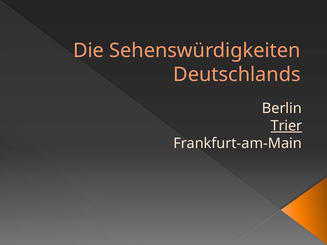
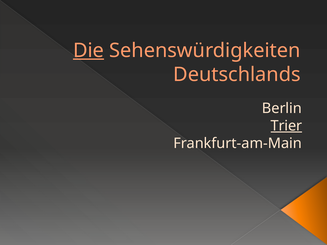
Die underline: none -> present (89, 51)
